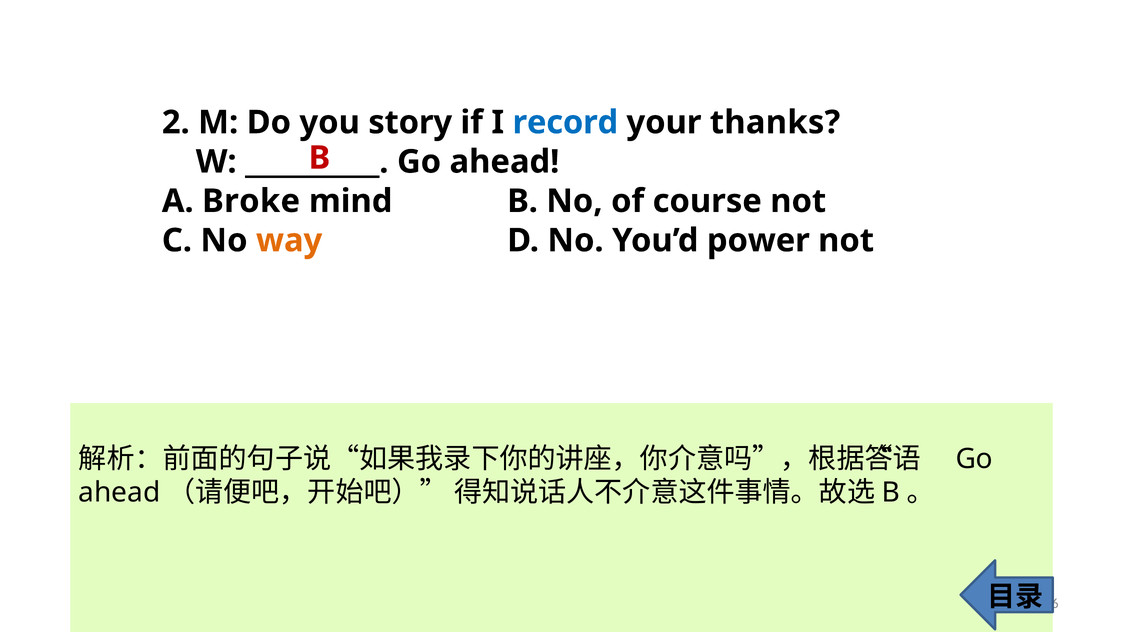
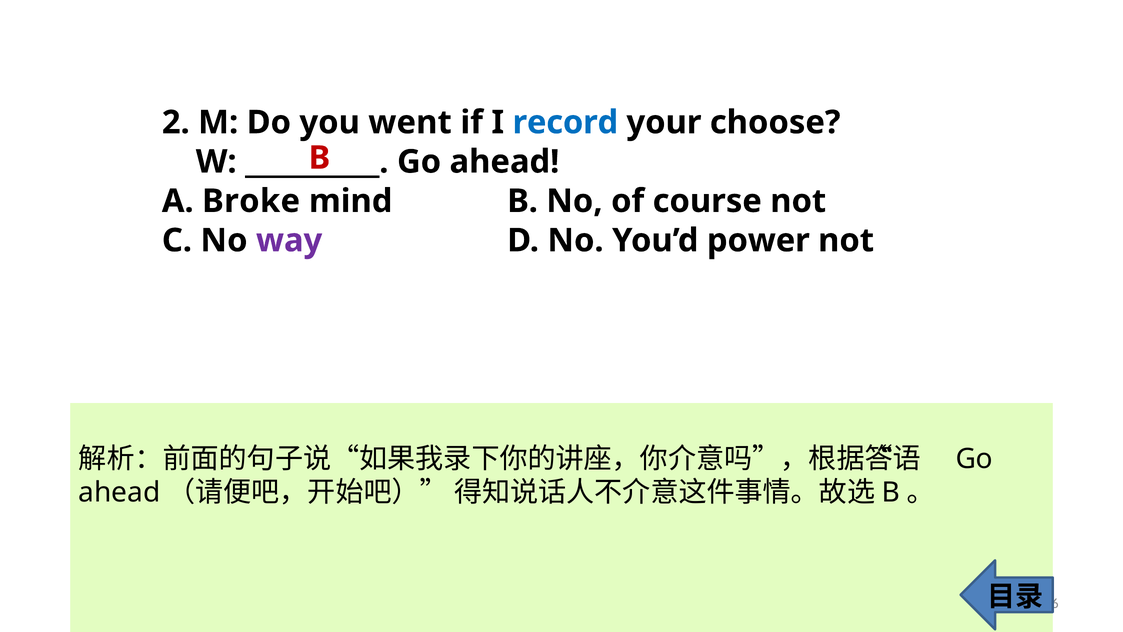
story: story -> went (410, 122)
thanks: thanks -> choose (775, 122)
way colour: orange -> purple (289, 240)
